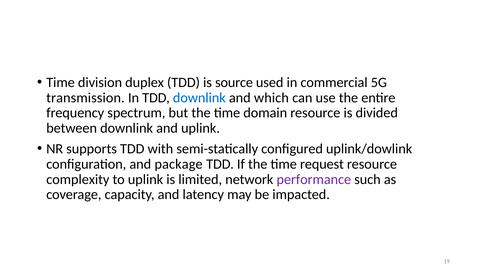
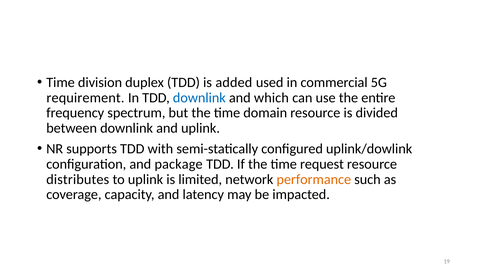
source: source -> added (234, 82)
transmission: transmission -> requirement (85, 98)
complexity: complexity -> distributes (78, 179)
performance colour: purple -> orange (314, 179)
